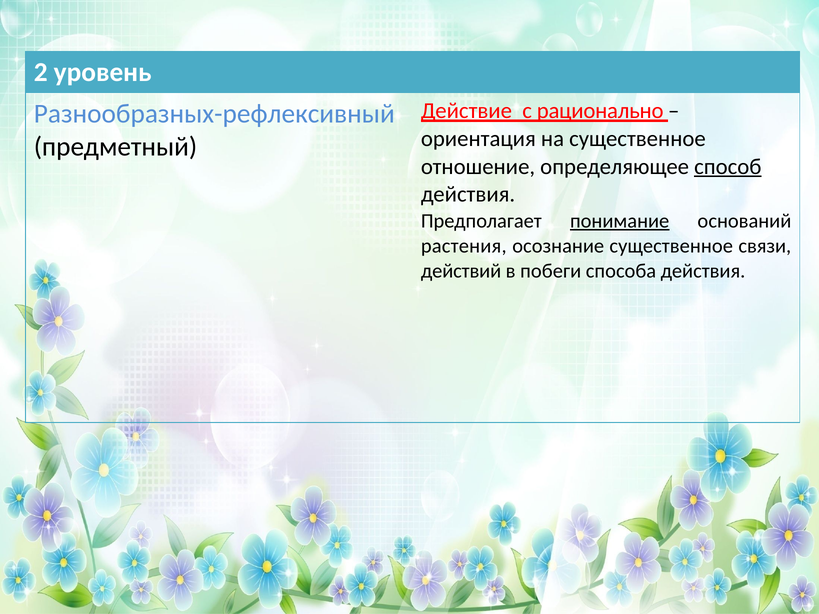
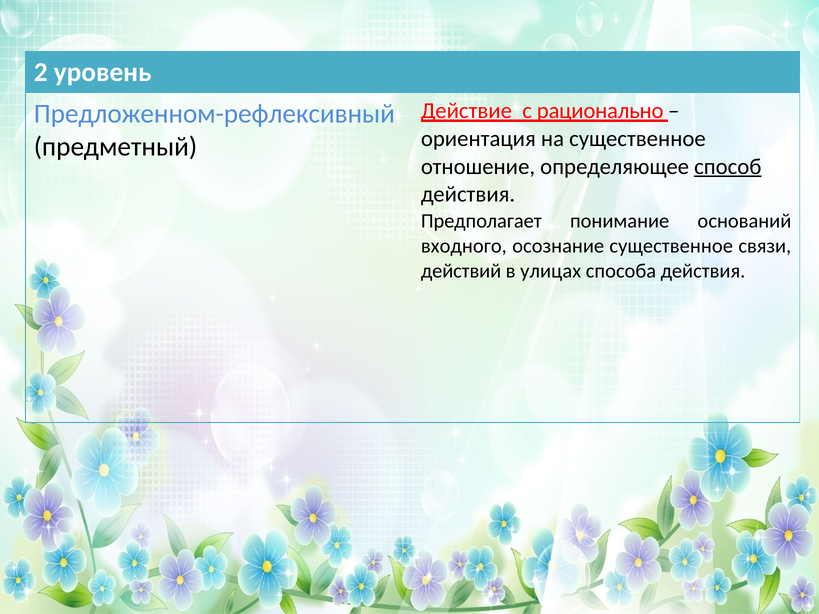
Разнообразных-рефлексивный: Разнообразных-рефлексивный -> Предложенном-рефлексивный (214, 114)
понимание underline: present -> none (620, 221)
растения: растения -> входного (464, 246)
побеги: побеги -> улицах (551, 271)
